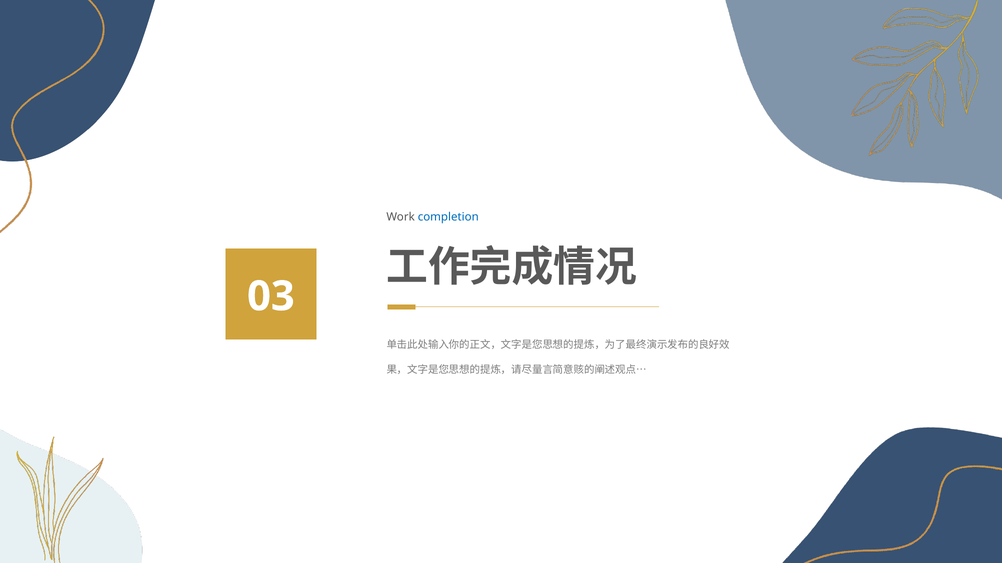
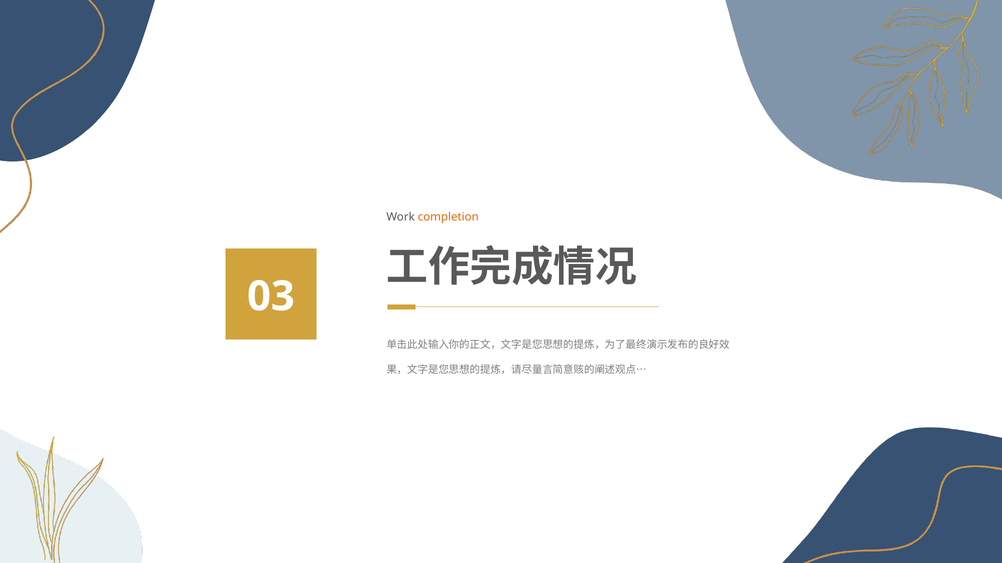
completion colour: blue -> orange (448, 217)
